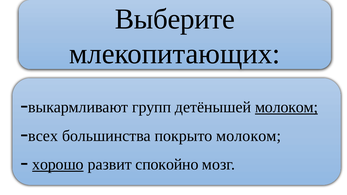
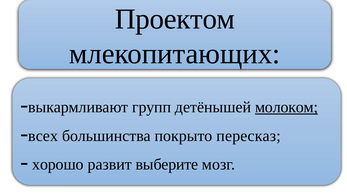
Выберите: Выберите -> Проектом (175, 19)
покрыто молоком: молоком -> пересказ (249, 136)
хорошо underline: present -> none (58, 165)
спокойно: спокойно -> выберите (167, 165)
